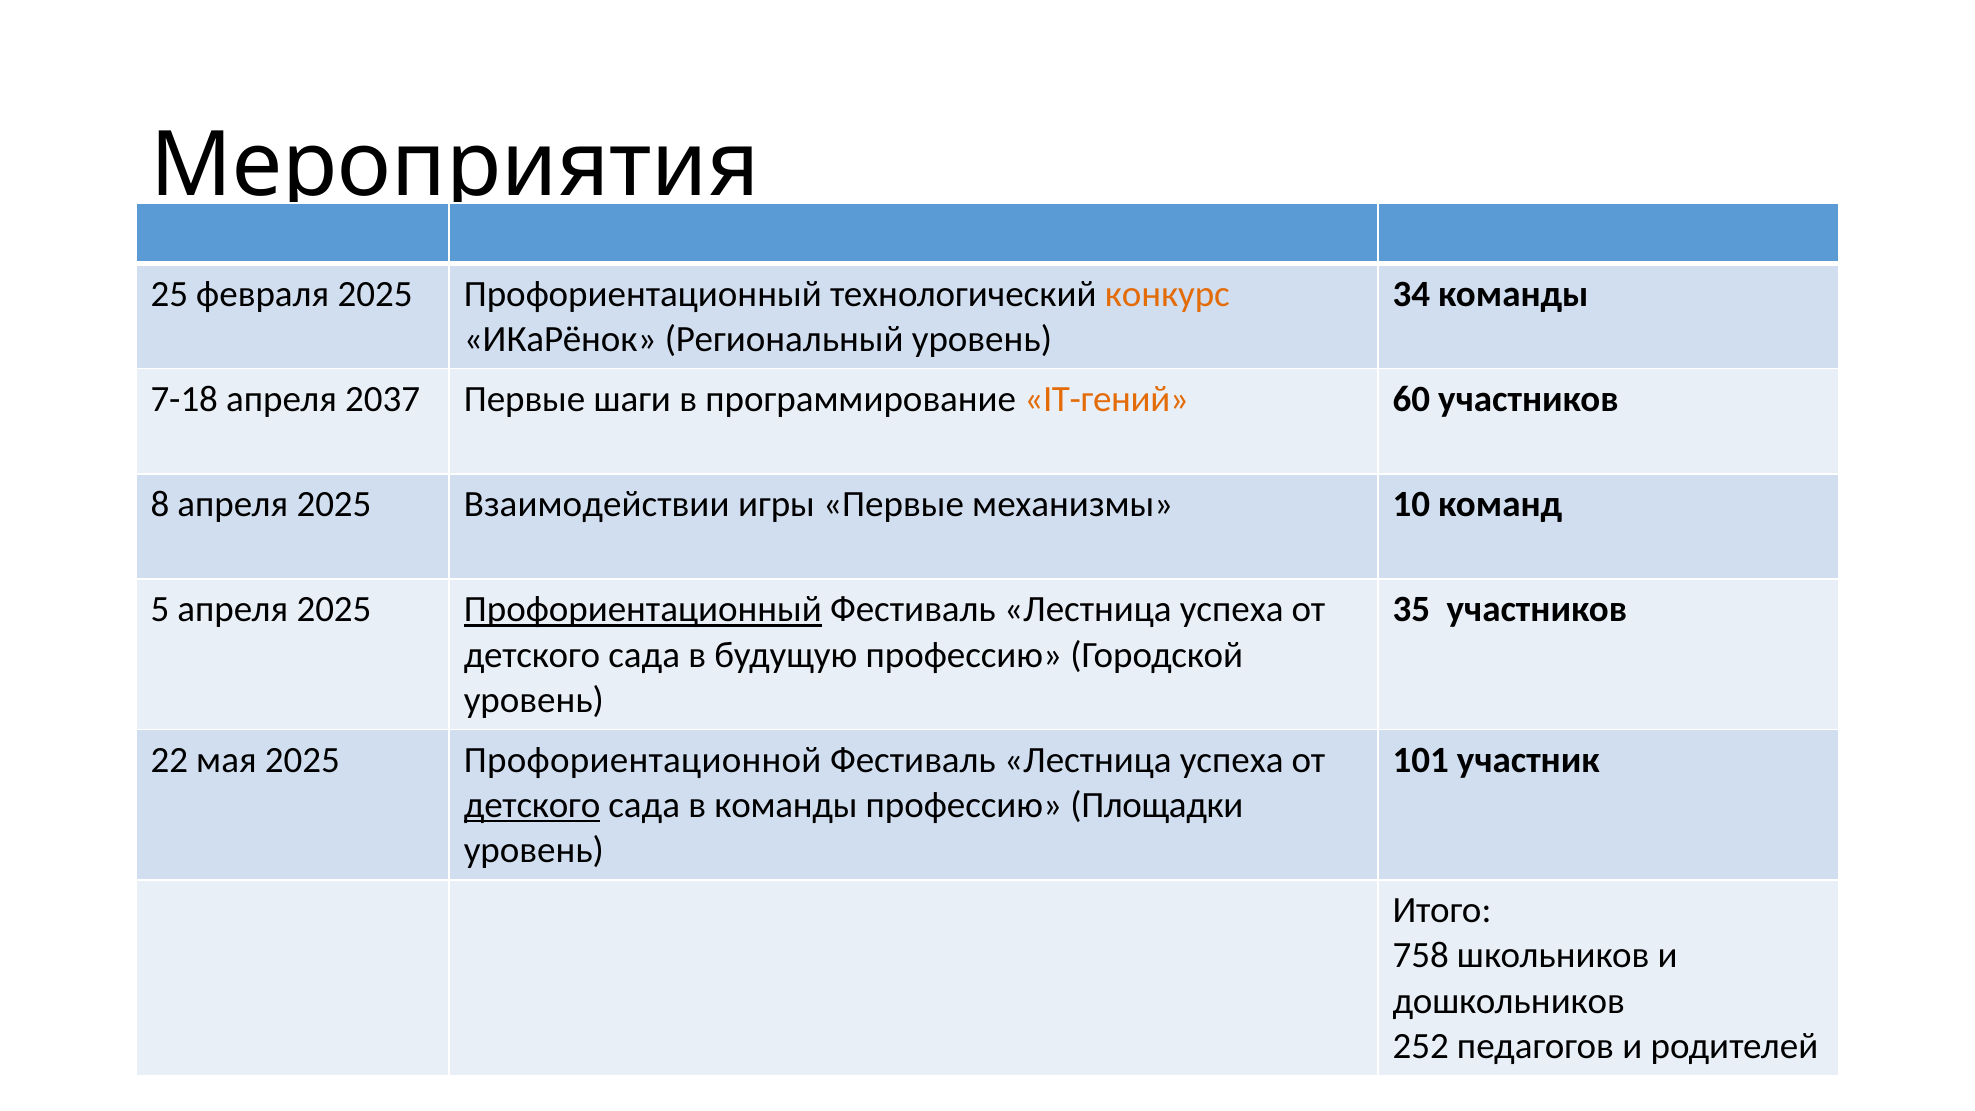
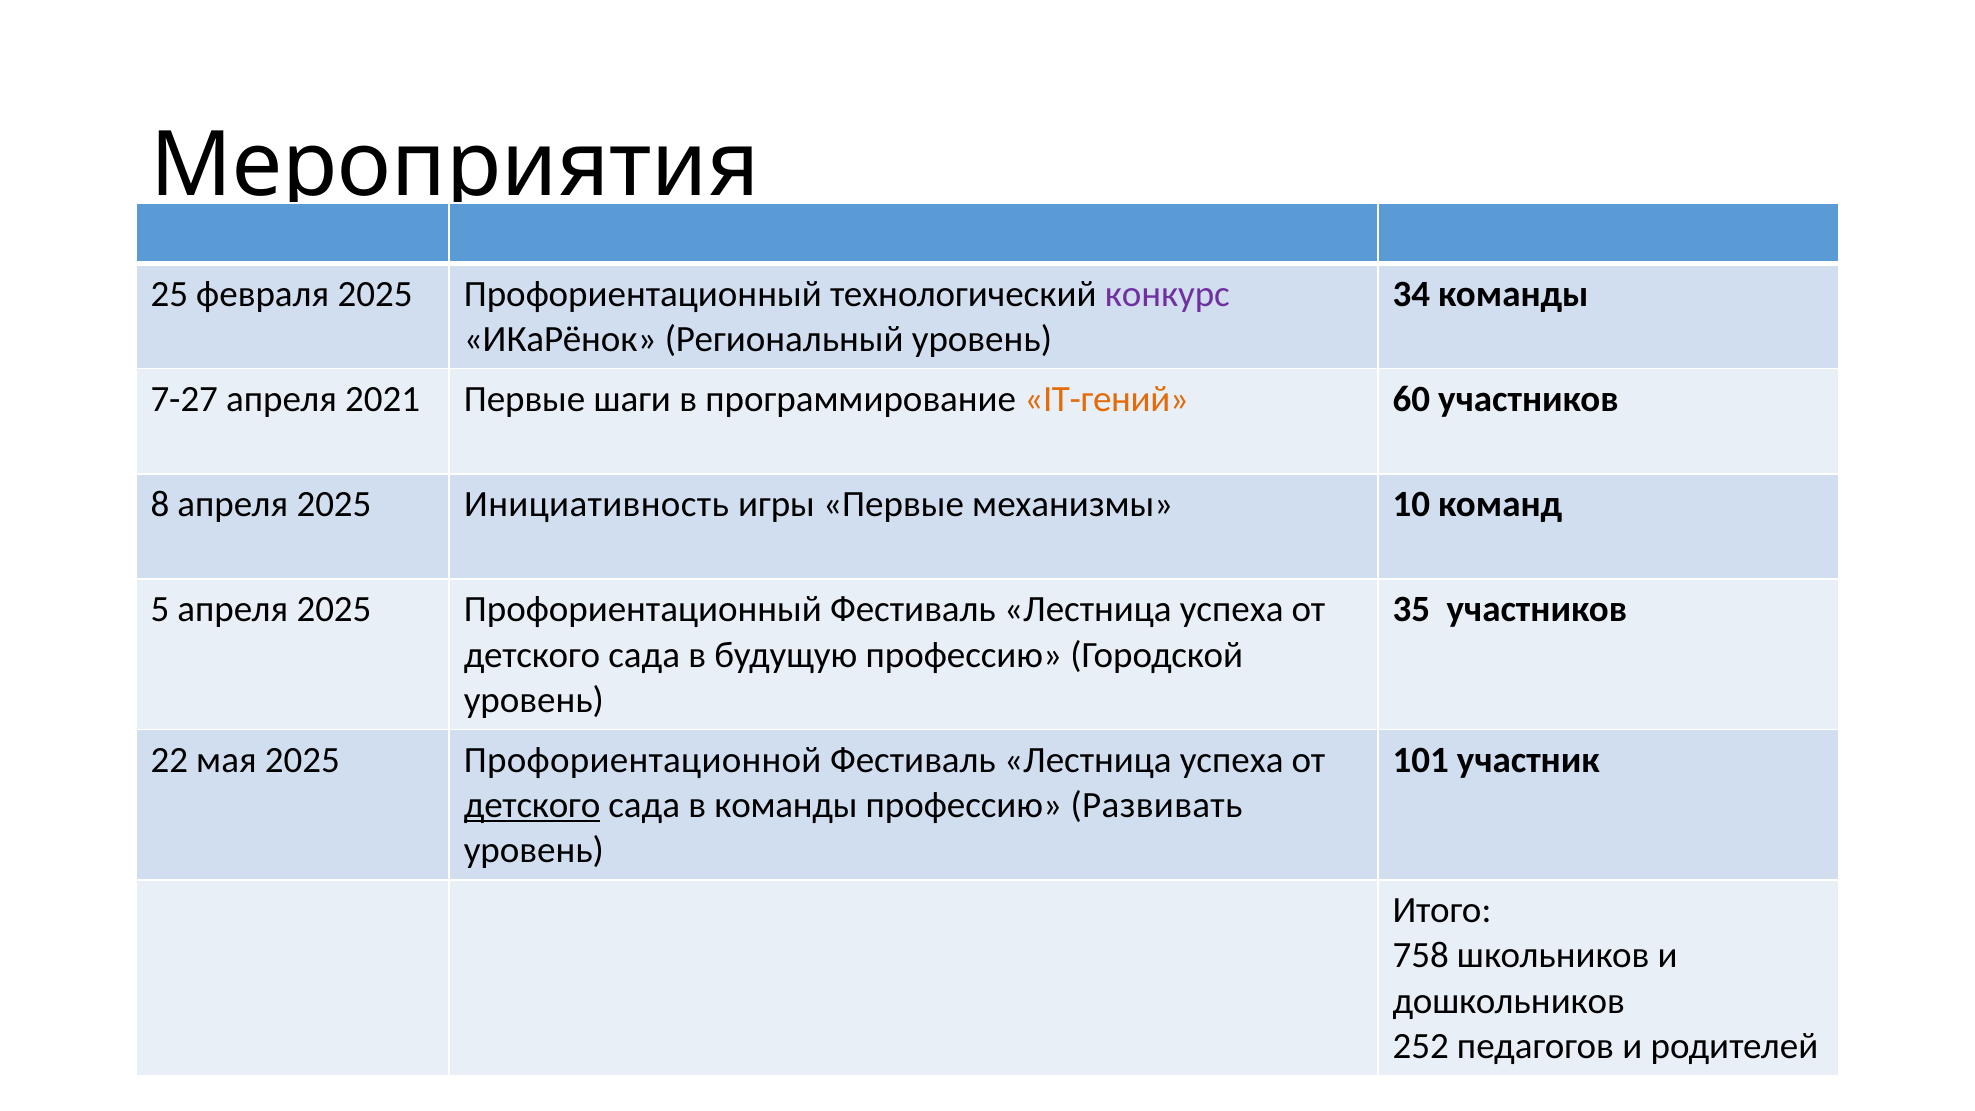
конкурс colour: orange -> purple (1167, 294)
7-18: 7-18 -> 7-27 (184, 399)
2037: 2037 -> 2021 (383, 399)
Взаимодействии: Взаимодействии -> Инициативность (597, 504)
Профориентационный underline: present -> none (643, 610)
Площадки: Площадки -> Развивать (1157, 805)
